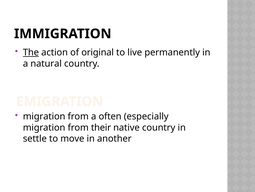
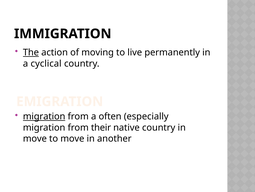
original: original -> moving (98, 52)
natural: natural -> cyclical (46, 63)
migration underline: none -> present (44, 116)
settle: settle -> move (35, 138)
